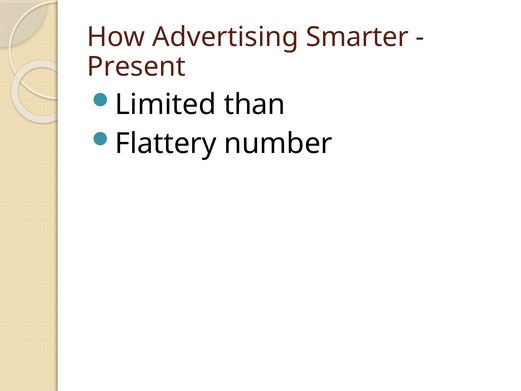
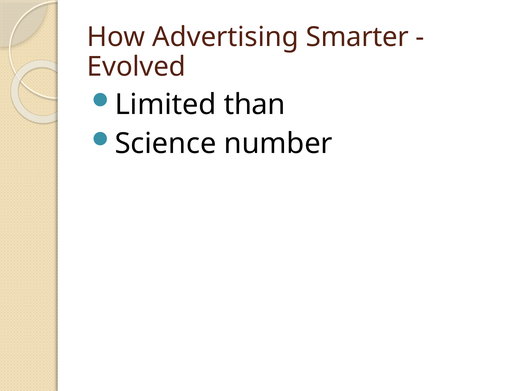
Present: Present -> Evolved (136, 67)
Flattery: Flattery -> Science (166, 144)
